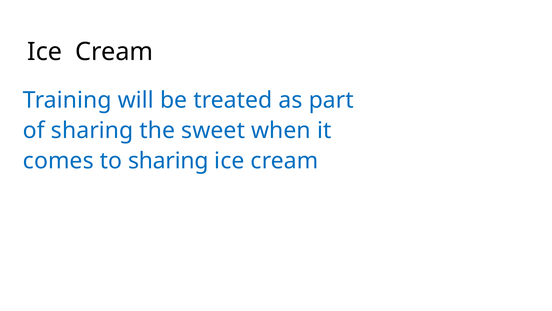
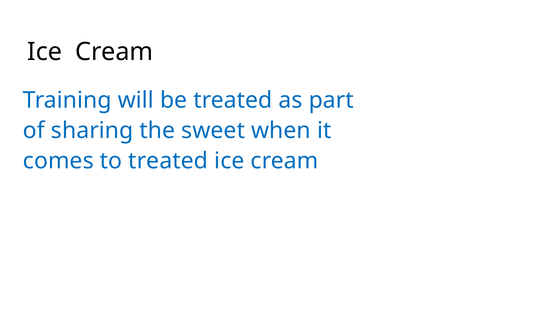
to sharing: sharing -> treated (168, 161)
